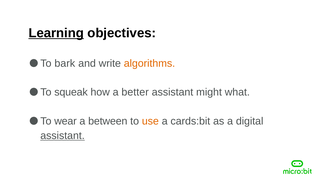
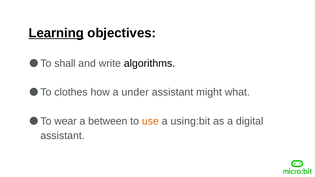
bark: bark -> shall (65, 63)
algorithms colour: orange -> black (149, 63)
squeak: squeak -> clothes (71, 92)
better: better -> under (135, 92)
cards:bit: cards:bit -> using:bit (190, 121)
assistant underline: present -> none (63, 136)
